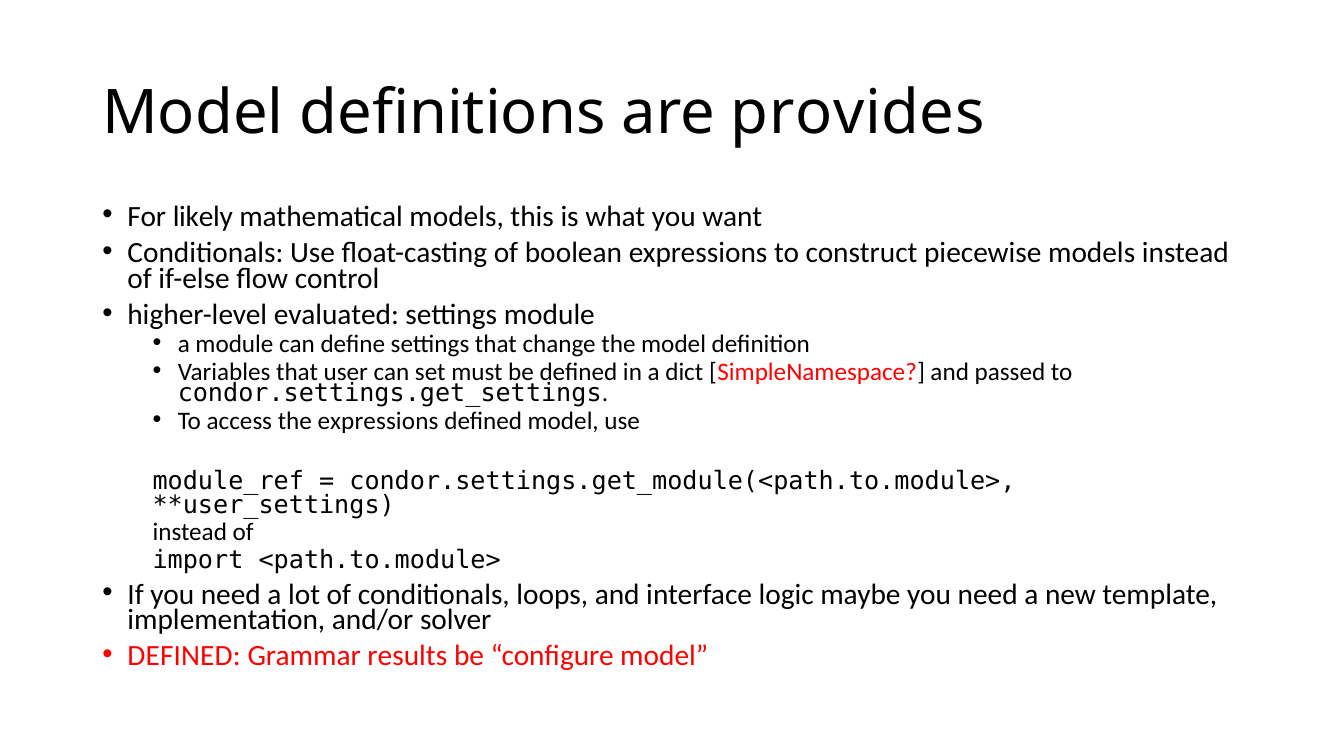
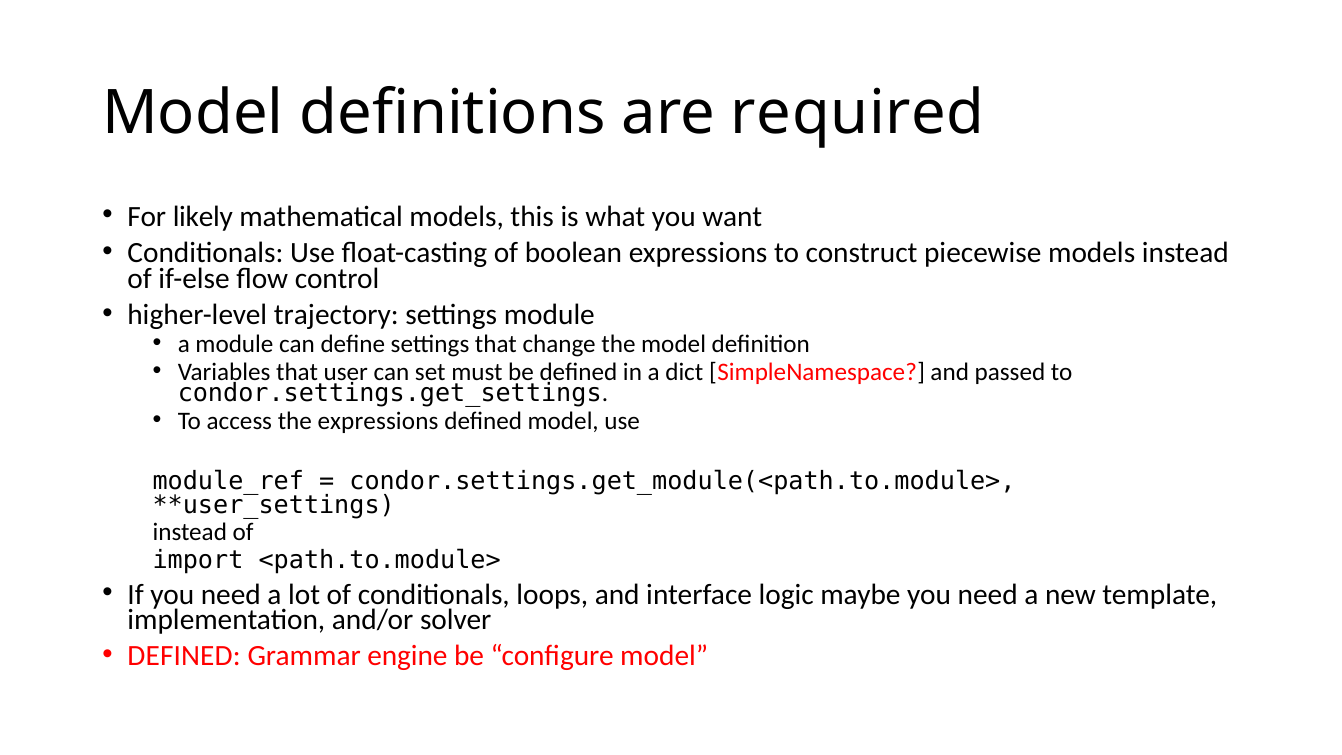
provides: provides -> required (858, 113)
evaluated: evaluated -> trajectory (336, 315)
results: results -> engine (407, 656)
